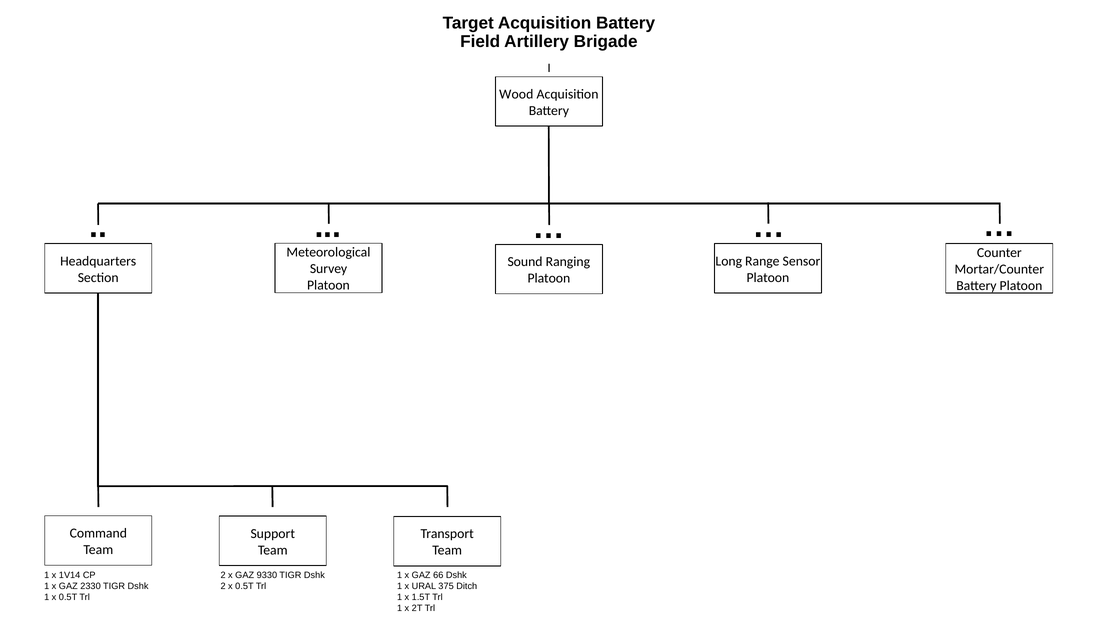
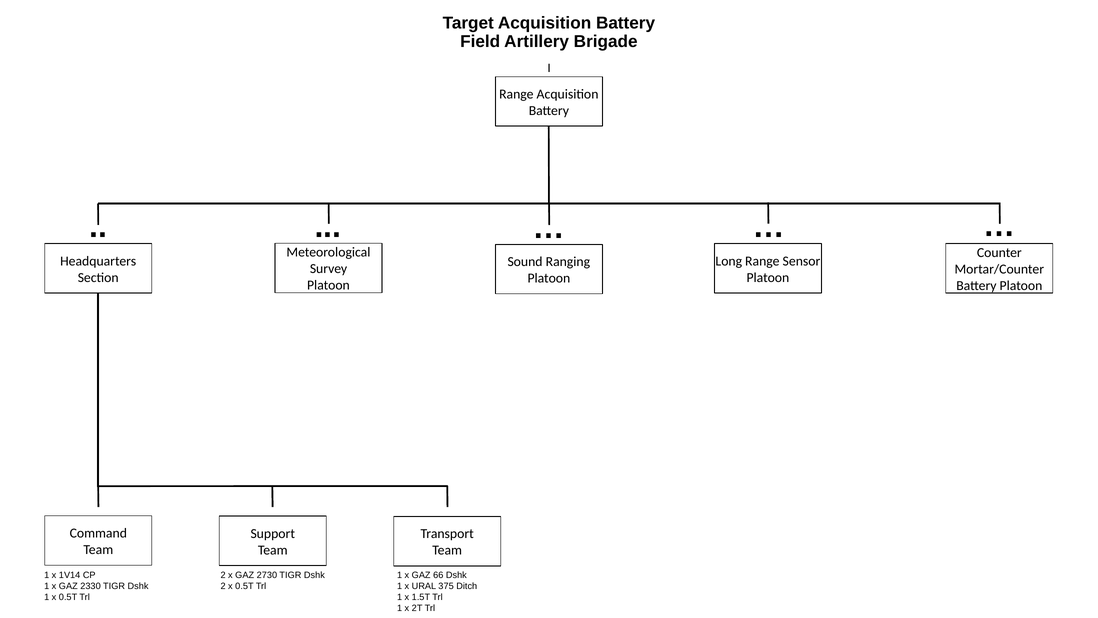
Wood: Wood -> Range (516, 94)
9330: 9330 -> 2730 (267, 575)
